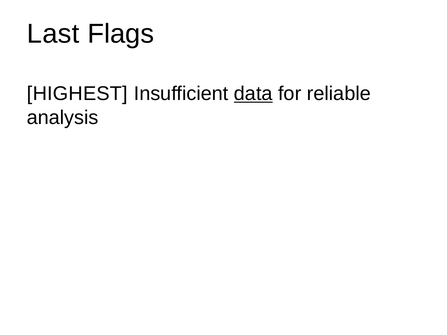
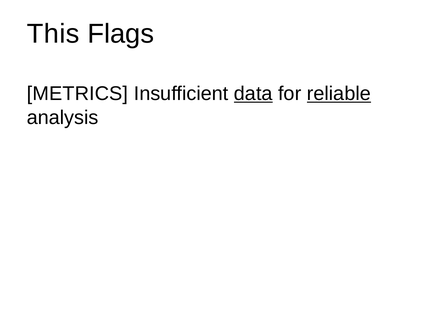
Last: Last -> This (53, 34)
HIGHEST: HIGHEST -> METRICS (77, 94)
reliable underline: none -> present (339, 94)
